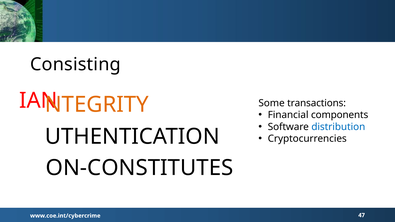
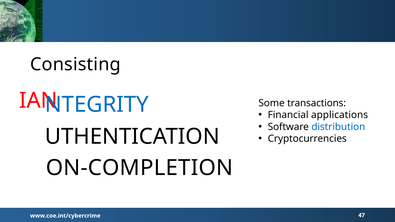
NTEGRITY colour: orange -> blue (97, 105)
components: components -> applications (340, 115)
ON-CONSTITUTES: ON-CONSTITUTES -> ON-COMPLETION (139, 168)
